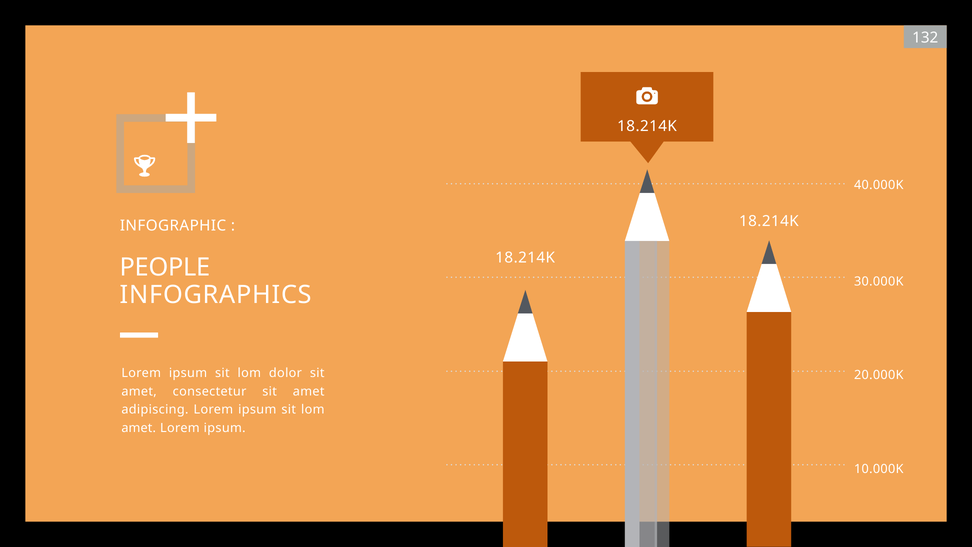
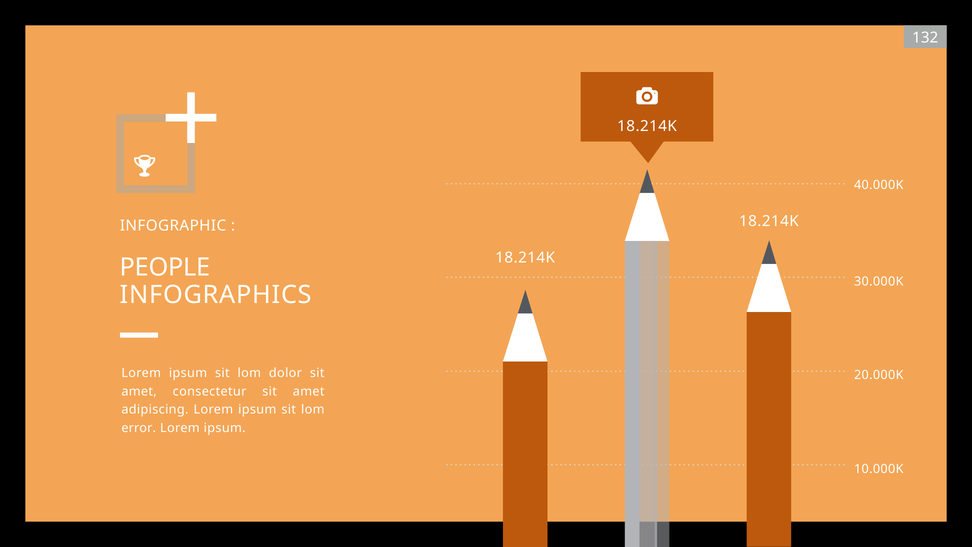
amet: amet -> error (139, 428)
